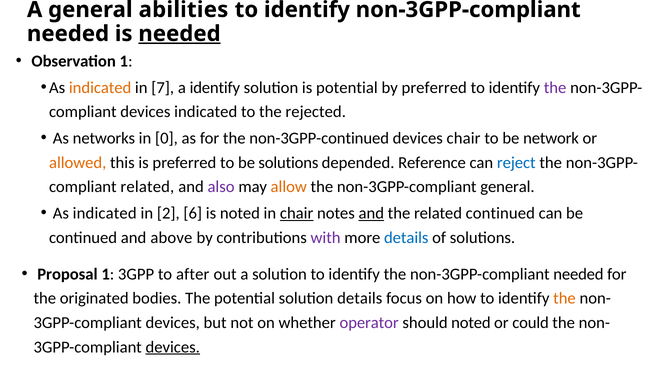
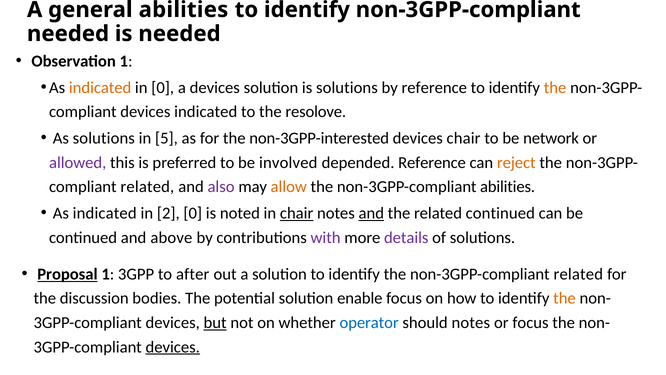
needed underline: present -> none (179, 34)
in 7: 7 -> 0 (163, 87)
a identify: identify -> devices (215, 87)
is potential: potential -> solutions (347, 87)
by preferred: preferred -> reference (434, 87)
the colour: purple -> orange (555, 87)
rejected: rejected -> resolove (316, 112)
As networks: networks -> solutions (104, 138)
0: 0 -> 5 (166, 138)
non-3GPP-continued: non-3GPP-continued -> non-3GPP-interested (319, 138)
allowed colour: orange -> purple (78, 162)
be solutions: solutions -> involved (288, 162)
reject colour: blue -> orange (516, 162)
non-3GPP-compliant general: general -> abilities (508, 187)
2 6: 6 -> 0 (193, 213)
details colour: blue -> purple (406, 237)
Proposal underline: none -> present (67, 274)
the non-3GPP-compliant needed: needed -> related (578, 274)
originated: originated -> discussion (94, 298)
solution details: details -> enable (360, 298)
but underline: none -> present (215, 322)
operator colour: purple -> blue (369, 322)
should noted: noted -> notes (471, 322)
or could: could -> focus (530, 322)
